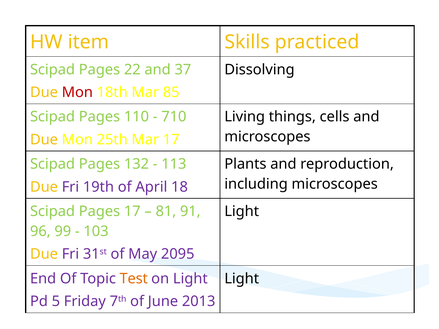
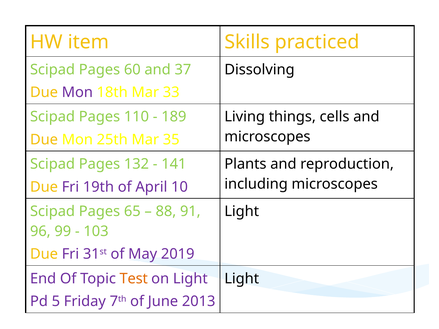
22: 22 -> 60 (132, 70)
Mon colour: red -> purple (77, 93)
85: 85 -> 33 (171, 93)
710: 710 -> 189 (174, 117)
Mar 17: 17 -> 35 (171, 140)
113: 113 -> 141 (174, 164)
18: 18 -> 10 (180, 187)
Pages 17: 17 -> 65 (132, 211)
81: 81 -> 88 (166, 211)
2095: 2095 -> 2019 (178, 254)
